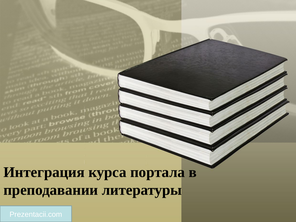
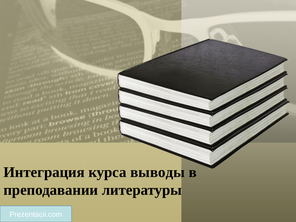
портала: портала -> выводы (158, 172)
